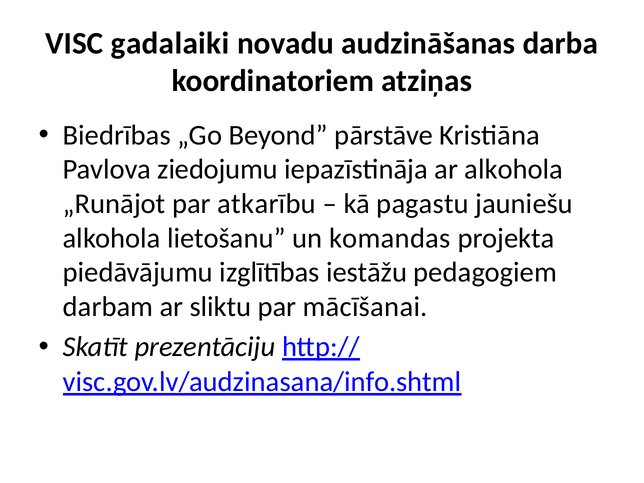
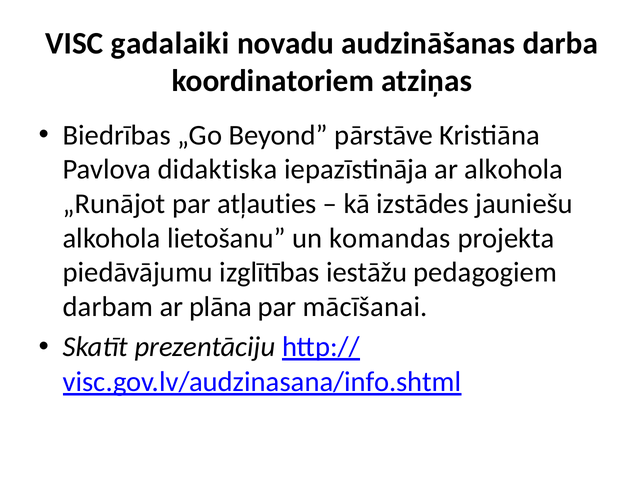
ziedojumu: ziedojumu -> didaktiska (217, 169)
atkarību: atkarību -> atļauties (267, 204)
pagastu: pagastu -> izstādes (423, 204)
sliktu: sliktu -> plāna (221, 307)
